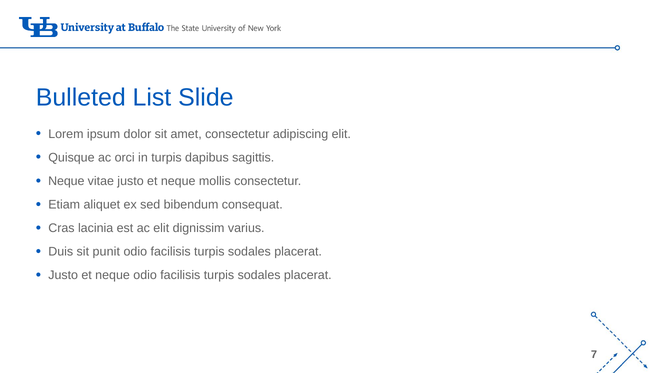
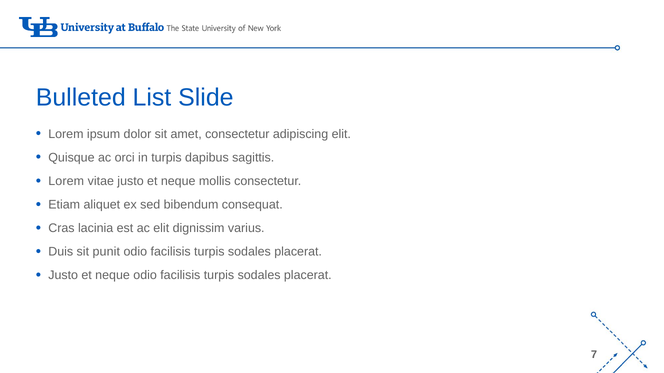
Neque: Neque -> Lorem (66, 181)
